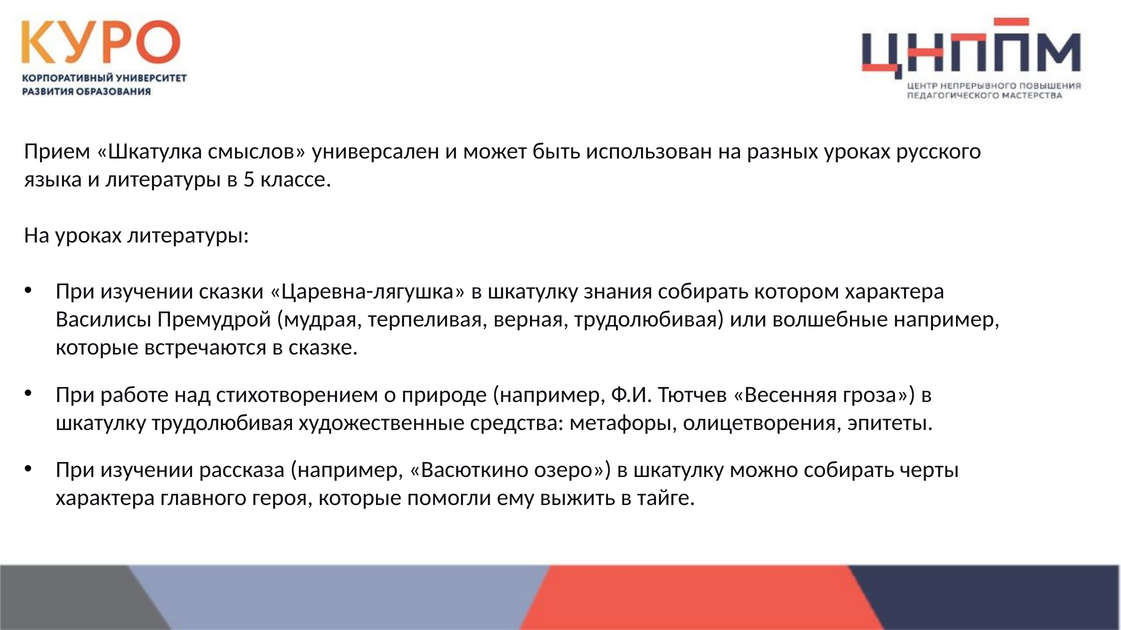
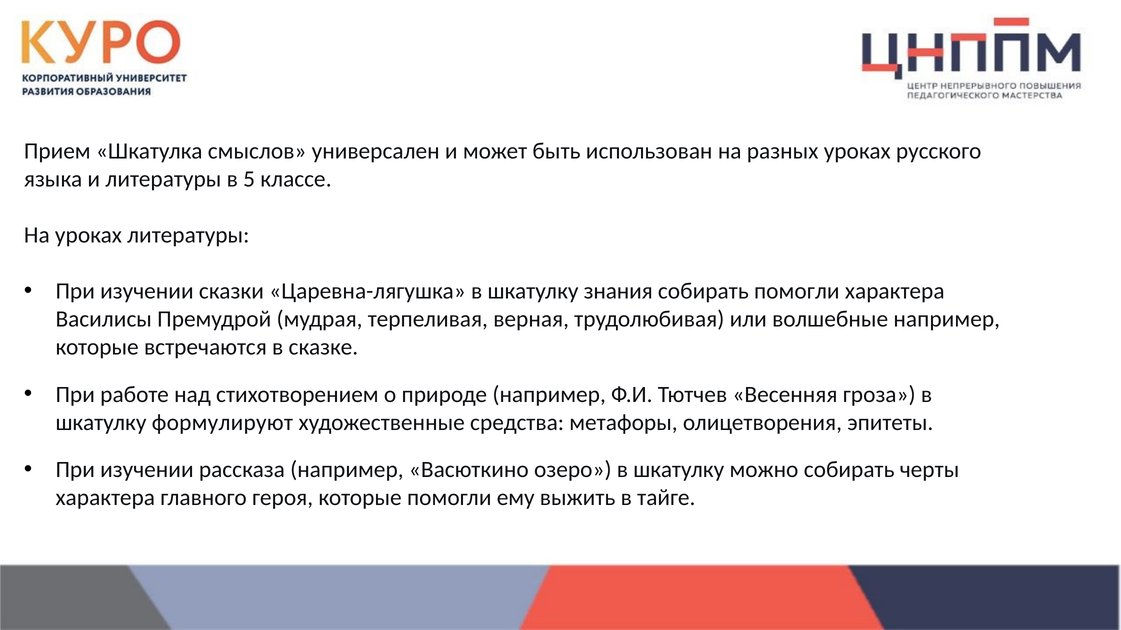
собирать котором: котором -> помогли (797, 291)
шкатулку трудолюбивая: трудолюбивая -> формулируют (222, 423)
